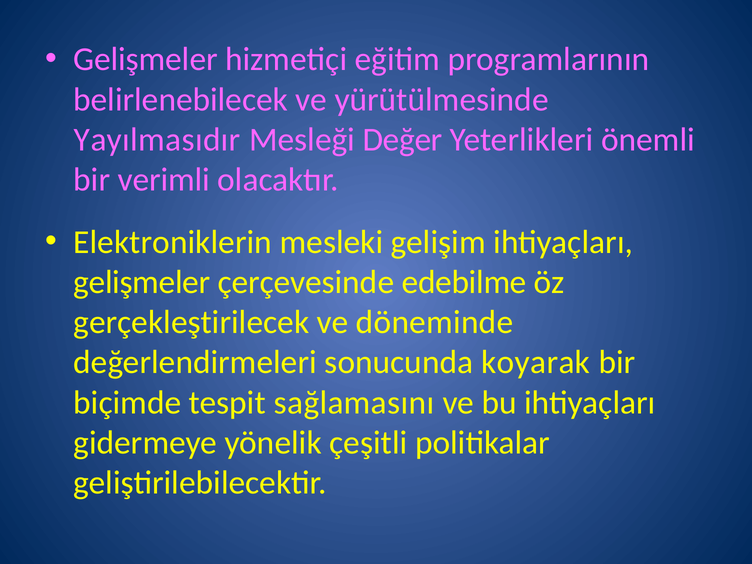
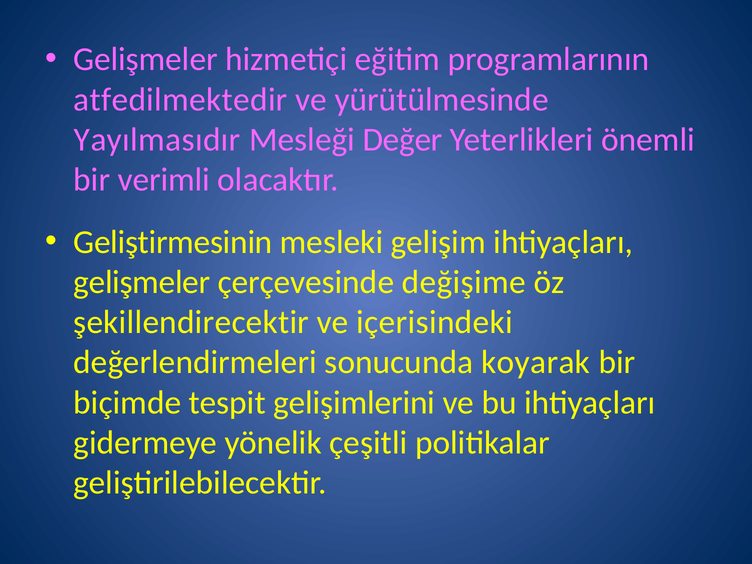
belirlenebilecek: belirlenebilecek -> atfedilmektedir (180, 100)
Elektroniklerin: Elektroniklerin -> Geliştirmesinin (173, 242)
edebilme: edebilme -> değişime (464, 282)
gerçekleştirilecek: gerçekleştirilecek -> şekillendirecektir (191, 322)
döneminde: döneminde -> içerisindeki (435, 322)
sağlamasını: sağlamasını -> gelişimlerini (354, 403)
